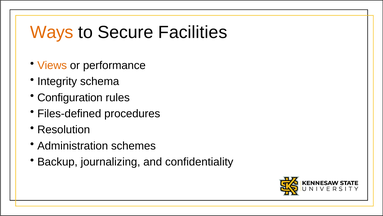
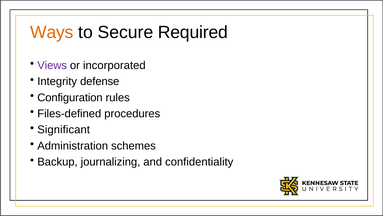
Facilities: Facilities -> Required (193, 32)
Views colour: orange -> purple (52, 65)
performance: performance -> incorporated (114, 65)
schema: schema -> defense (100, 81)
Resolution: Resolution -> Significant (64, 129)
